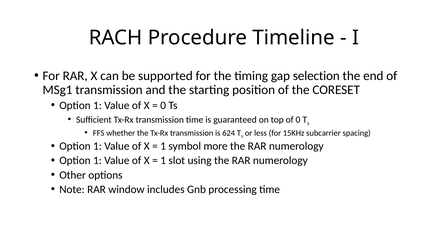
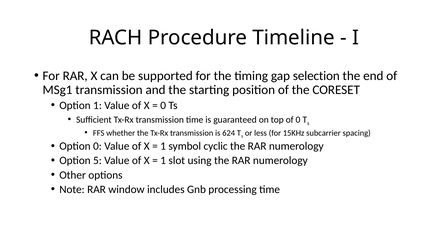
1: 1 -> 0 (97, 146)
more: more -> cyclic (216, 146)
1: 1 -> 5 (97, 161)
